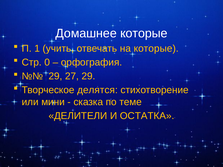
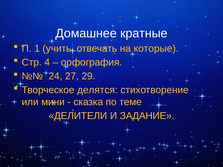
Домашнее которые: которые -> кратные (144, 33)
0: 0 -> 4 (47, 62)
29: 29 -> 24 (55, 76)
ОСТАТКА: ОСТАТКА -> ЗАДАНИЕ (147, 116)
